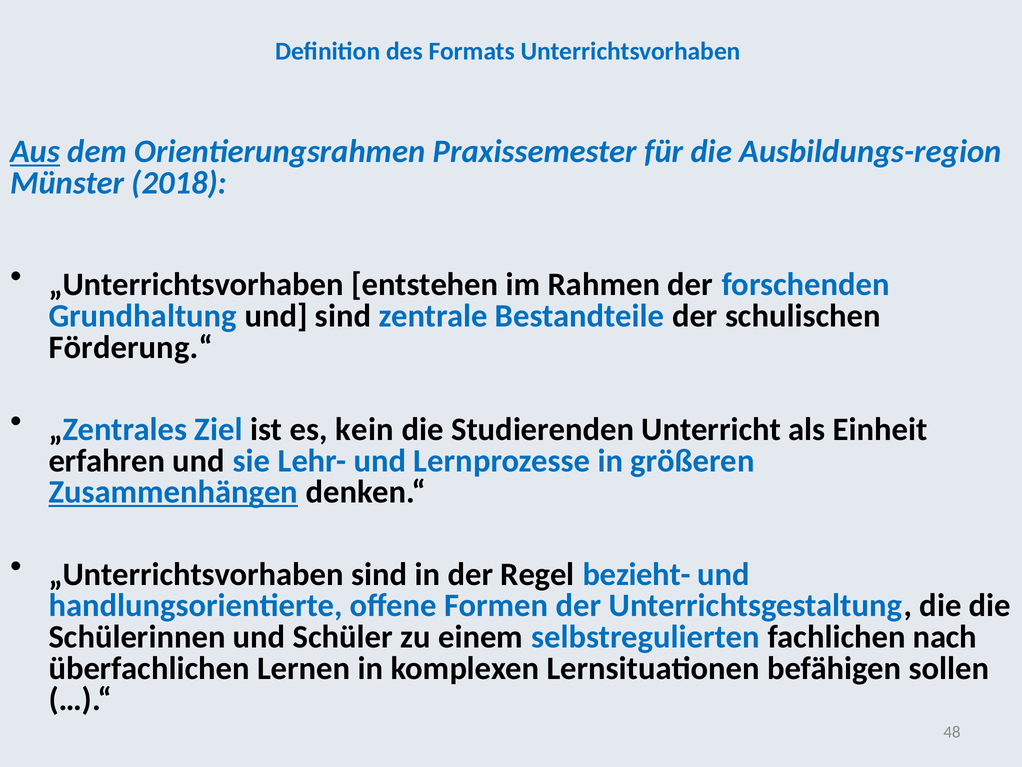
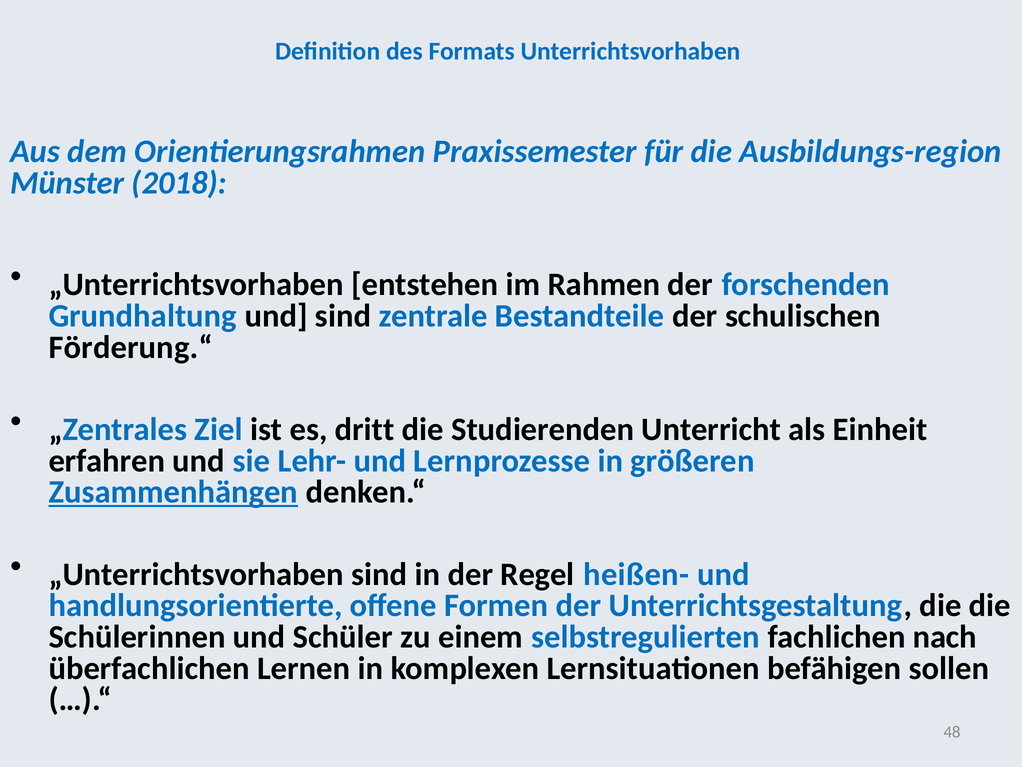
Aus underline: present -> none (35, 151)
kein: kein -> dritt (365, 429)
bezieht-: bezieht- -> heißen- (636, 574)
